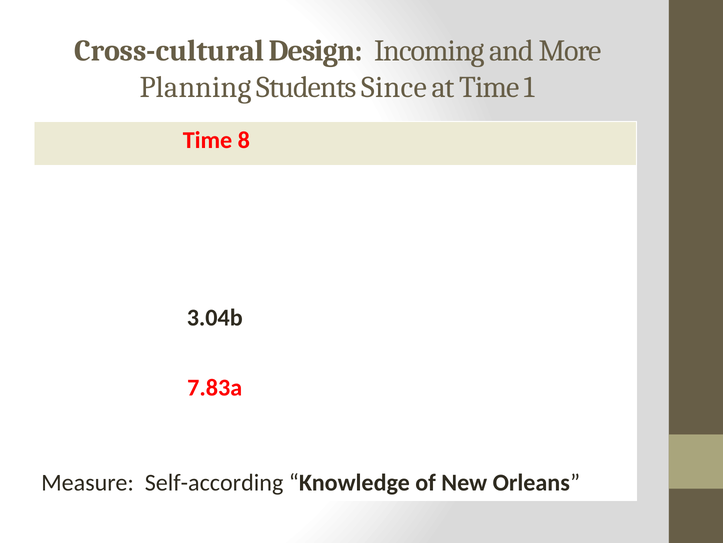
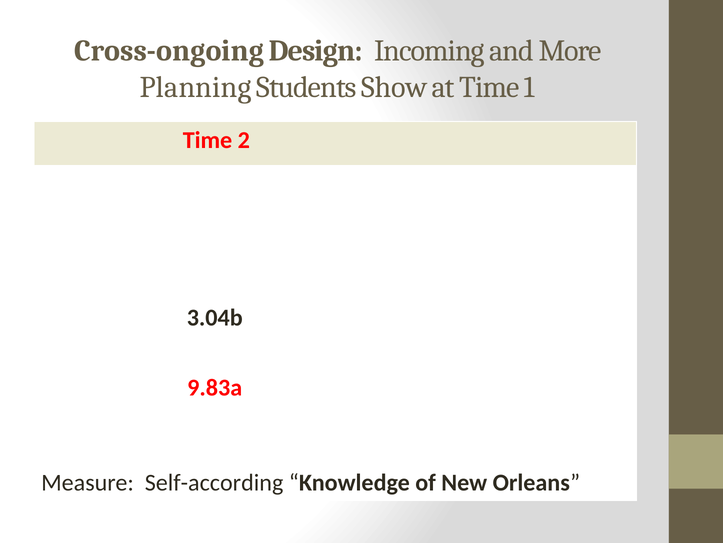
Cross-cultural: Cross-cultural -> Cross-ongoing (169, 51)
Since: Since -> Show (394, 87)
8: 8 -> 2 (244, 140)
7.83a: 7.83a -> 9.83a (215, 387)
